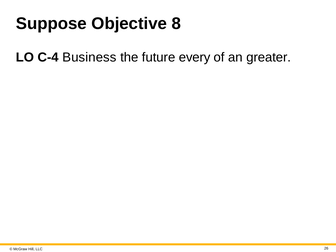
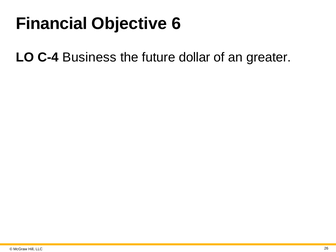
Suppose: Suppose -> Financial (51, 24)
8: 8 -> 6 (176, 24)
every: every -> dollar (195, 57)
